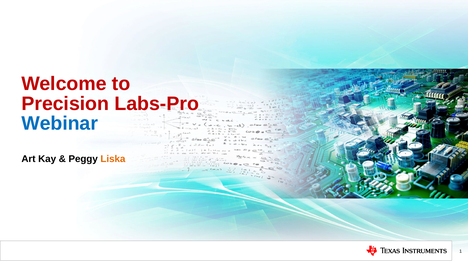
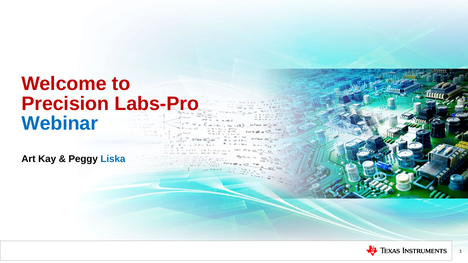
Liska colour: orange -> blue (113, 159)
